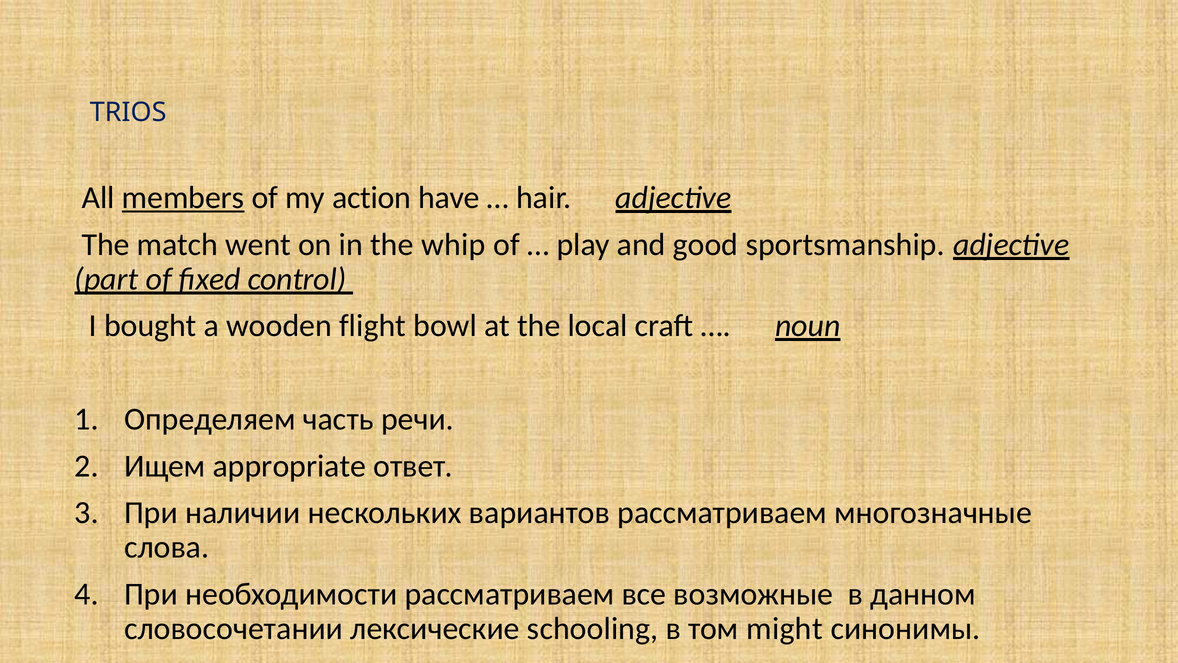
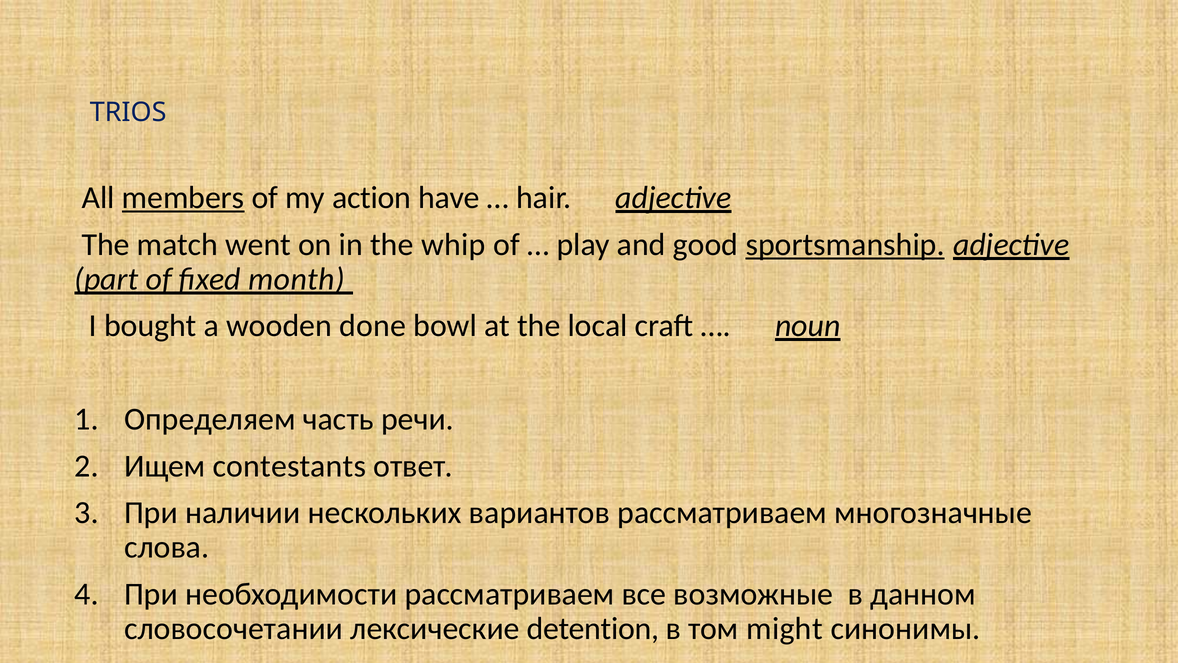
sportsmanship underline: none -> present (845, 245)
control: control -> month (297, 279)
flight: flight -> done (373, 326)
appropriate: appropriate -> contestants (289, 466)
schooling: schooling -> detention (593, 628)
